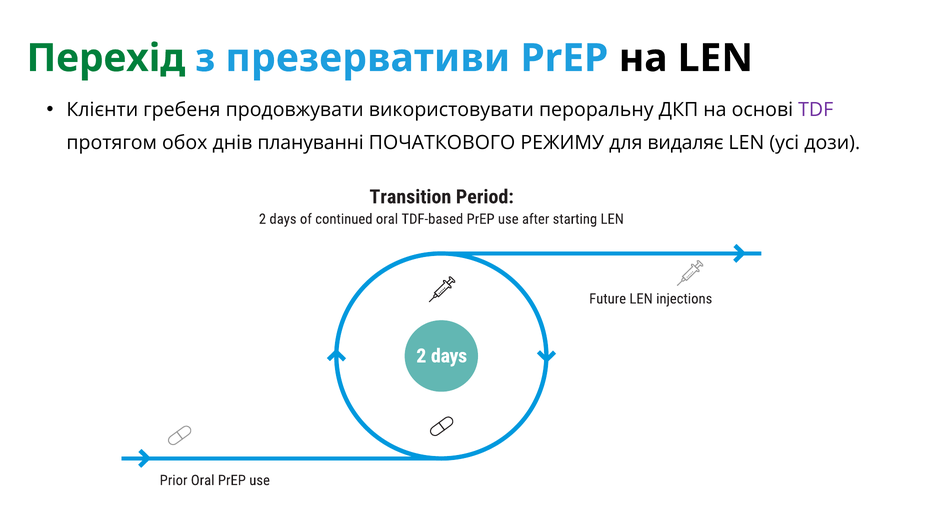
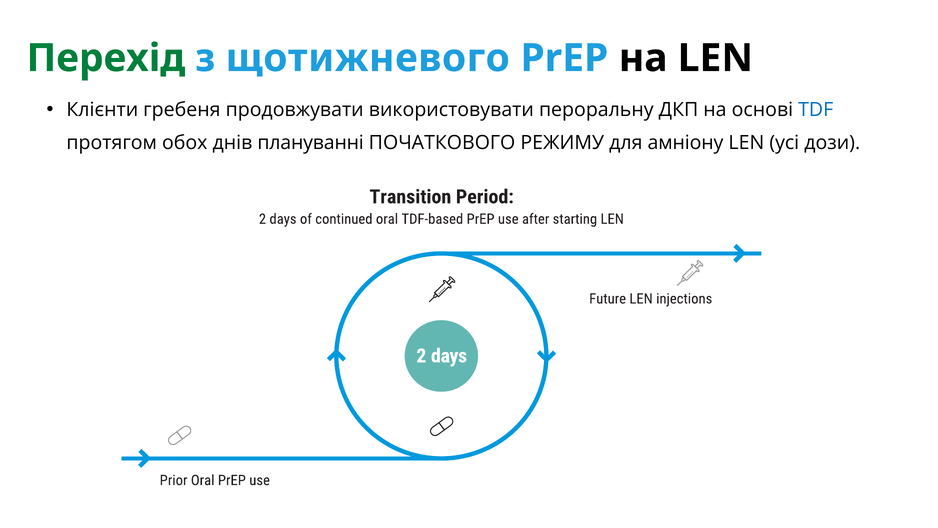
презервативи: презервативи -> щотижневого (368, 58)
TDF colour: purple -> blue (816, 110)
видаляє: видаляє -> амніону (685, 143)
